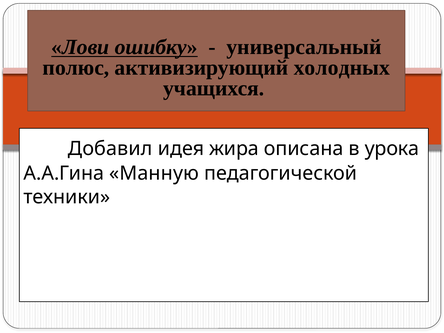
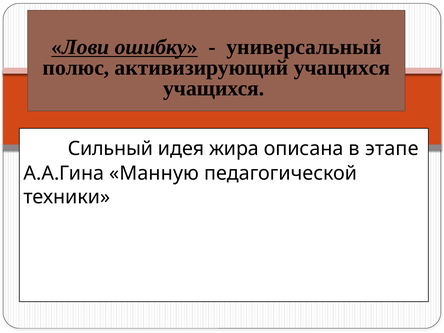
активизирующий холодных: холодных -> учащихся (342, 68)
Добавил: Добавил -> Сильный (110, 149)
урока: урока -> этапе (392, 149)
